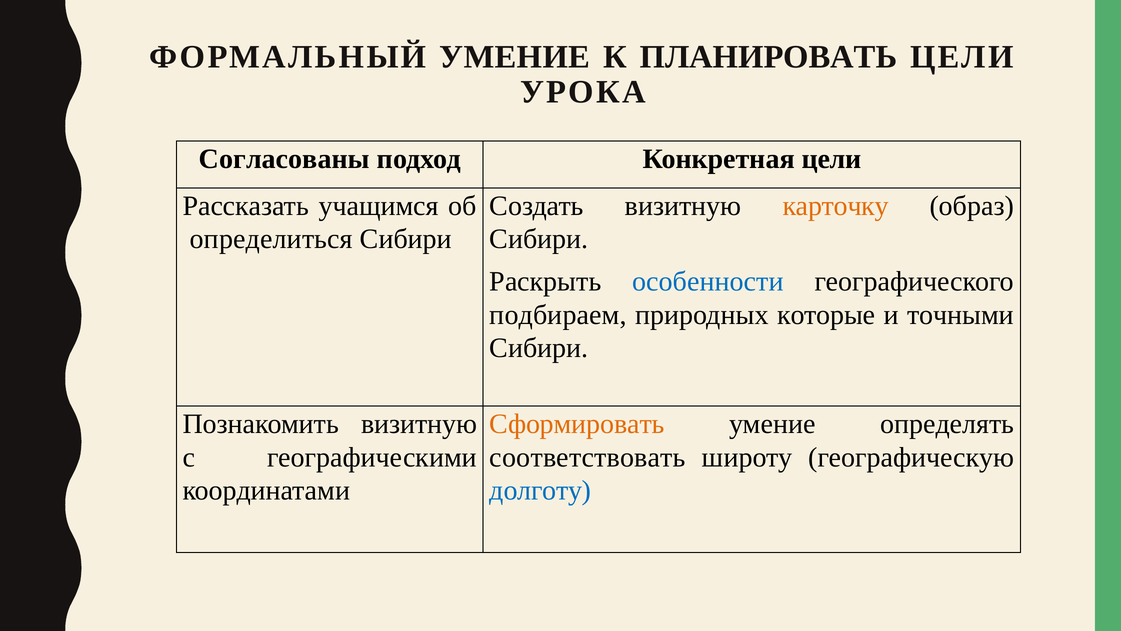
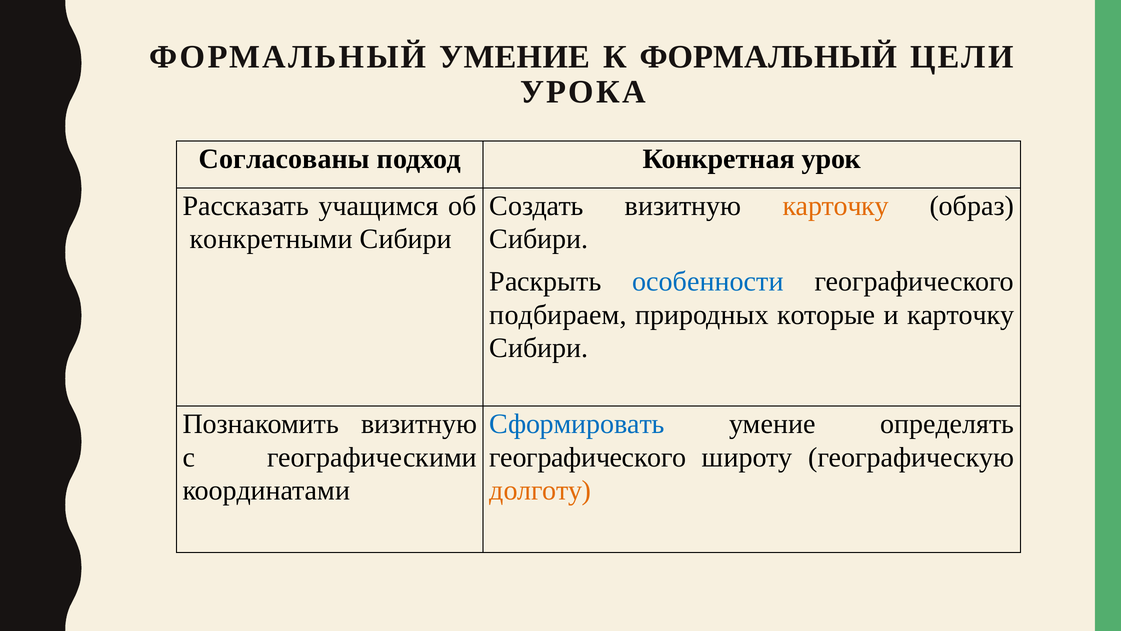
К ПЛАНИРОВАТЬ: ПЛАНИРОВАТЬ -> ФОРМАЛЬНЫЙ (768, 57)
Конкретная цели: цели -> урок (832, 159)
определиться: определиться -> конкретными (271, 239)
и точными: точными -> карточку (961, 315)
Сформировать colour: orange -> blue (577, 424)
соответствовать: соответствовать -> географического (588, 457)
долготу colour: blue -> orange (540, 490)
